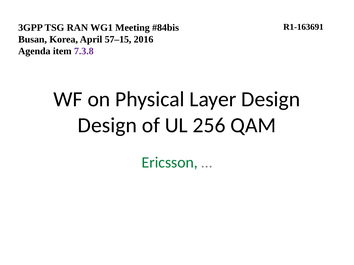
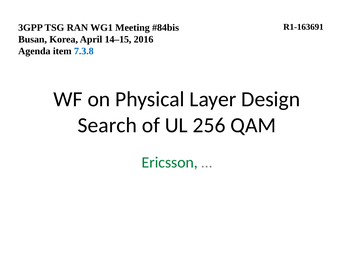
57–15: 57–15 -> 14–15 (118, 39)
7.3.8 colour: purple -> blue (84, 51)
Design: Design -> Search (107, 125)
